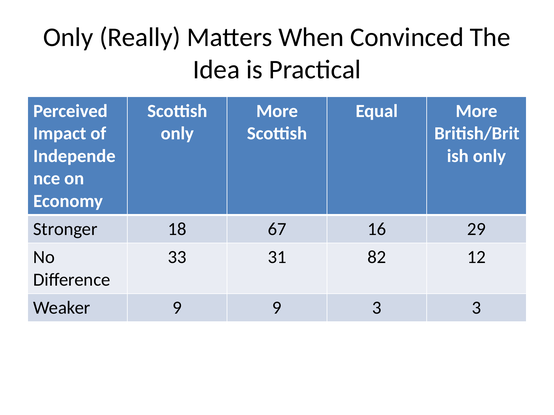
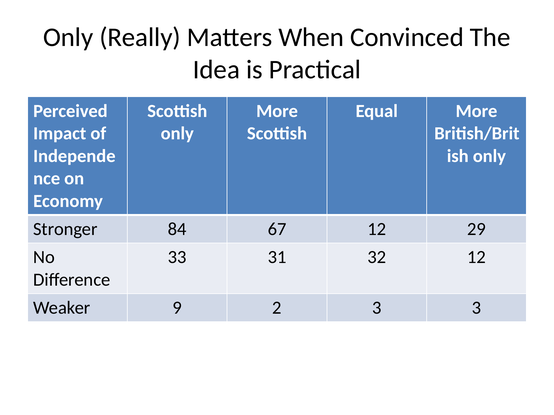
18: 18 -> 84 (177, 229)
67 16: 16 -> 12 (377, 229)
82: 82 -> 32 (377, 257)
9 9: 9 -> 2 (277, 308)
